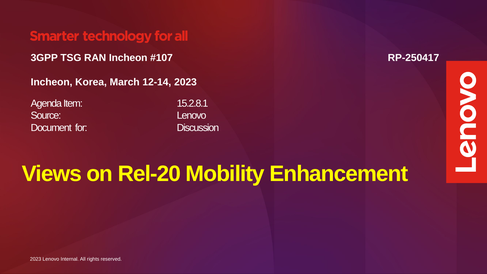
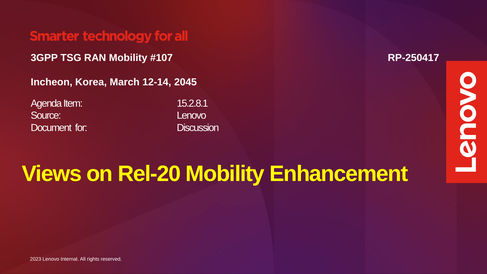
RAN Incheon: Incheon -> Mobility (128, 58)
12-14 2023: 2023 -> 2045 (186, 82)
